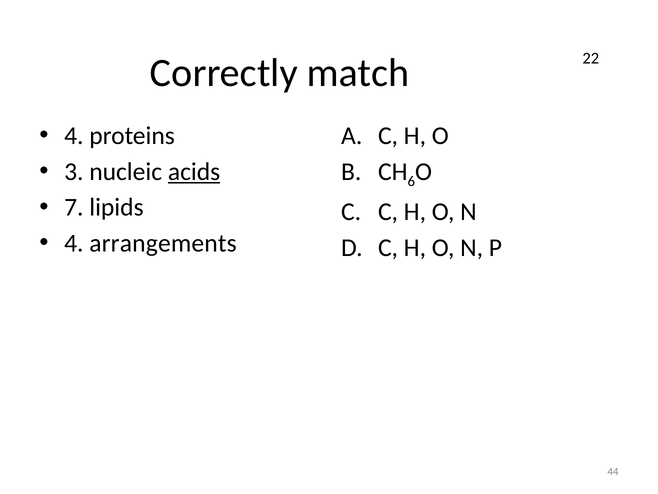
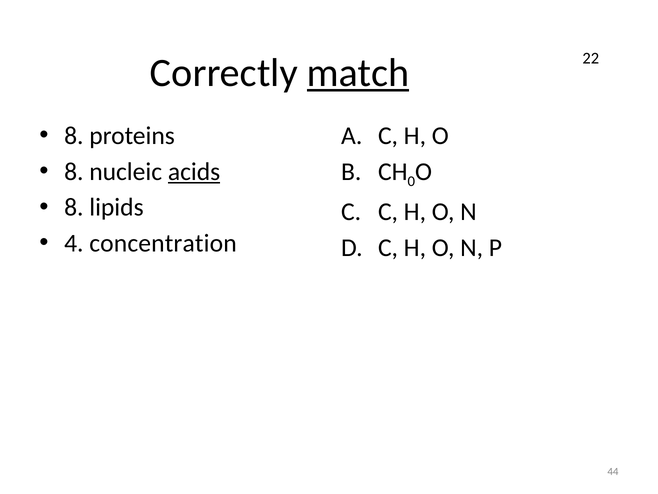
match underline: none -> present (358, 73)
4: 4 -> 8 (74, 136)
3: 3 -> 8 (74, 171)
6: 6 -> 0 (411, 181)
7: 7 -> 8 (74, 207)
arrangements: arrangements -> concentration (163, 243)
